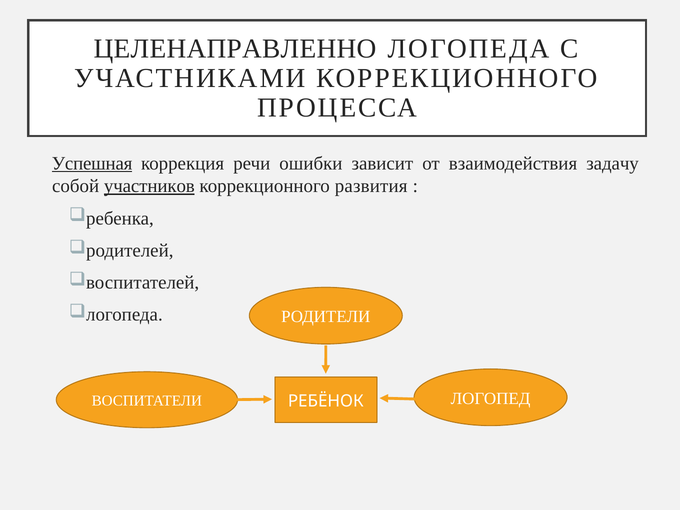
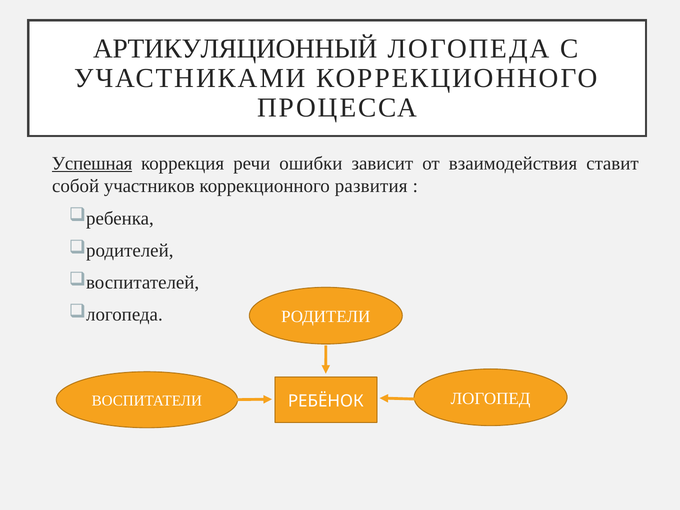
ЦЕЛЕНАПРАВЛЕННО: ЦЕЛЕНАПРАВЛЕННО -> АРТИКУЛЯЦИОННЫЙ (235, 49)
задачу: задачу -> ставит (612, 163)
участников underline: present -> none (149, 186)
